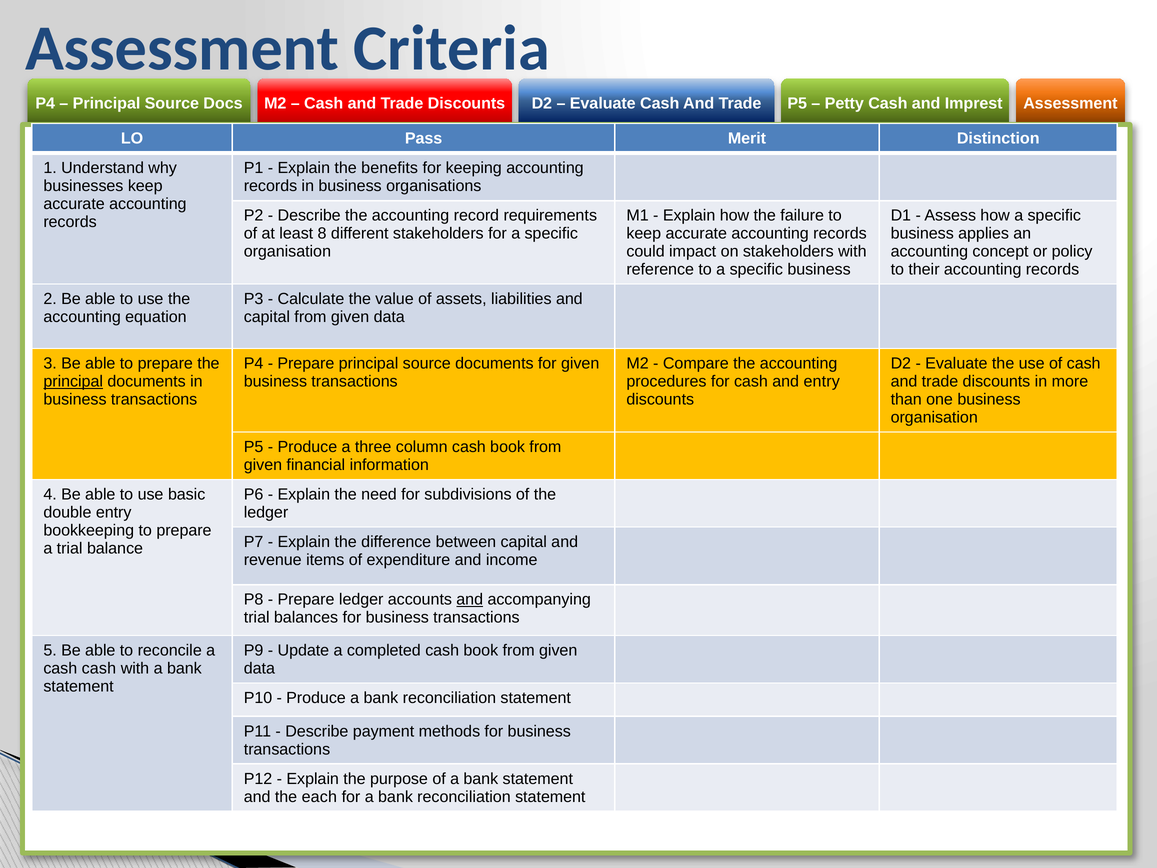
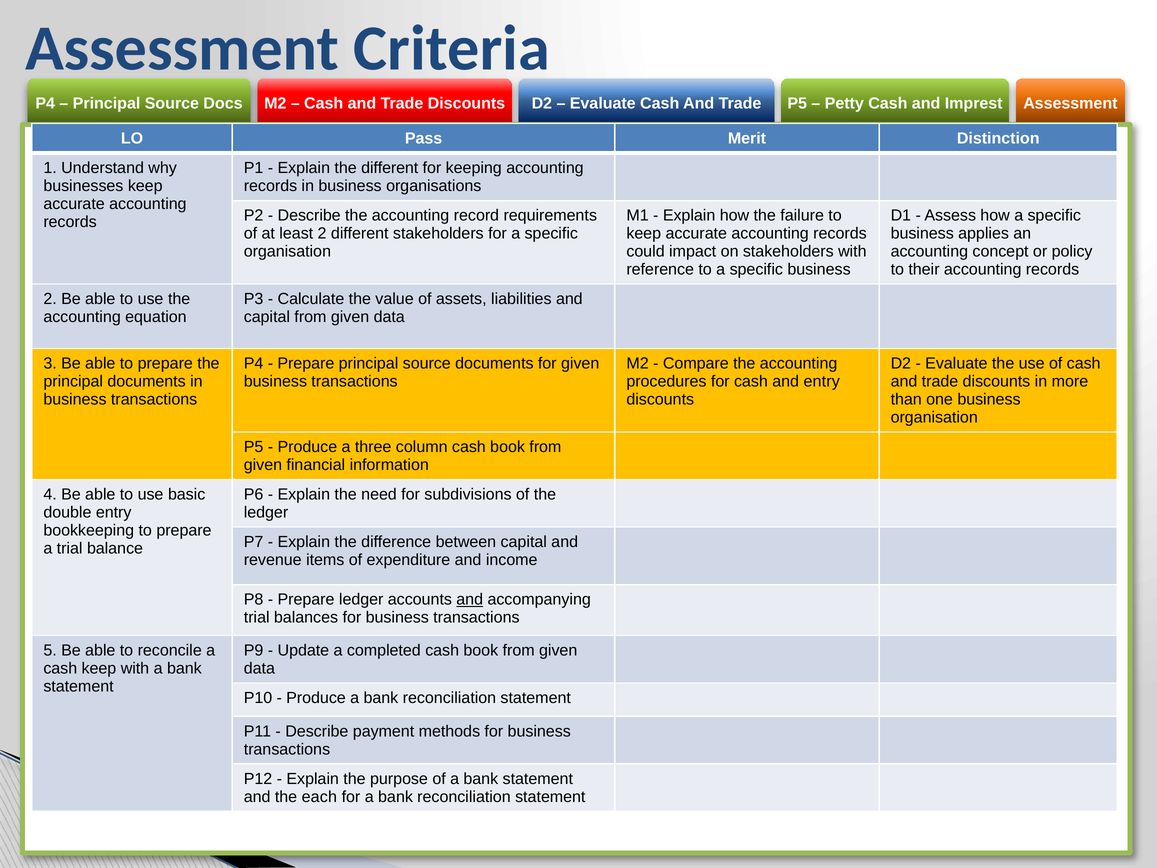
the benefits: benefits -> different (390, 168)
least 8: 8 -> 2 (322, 233)
principal underline: present -> none (73, 381)
cash cash: cash -> keep (99, 668)
